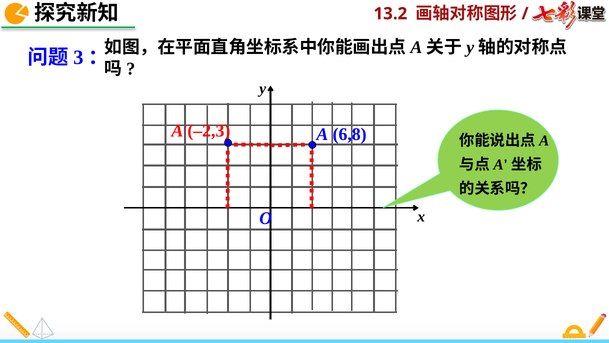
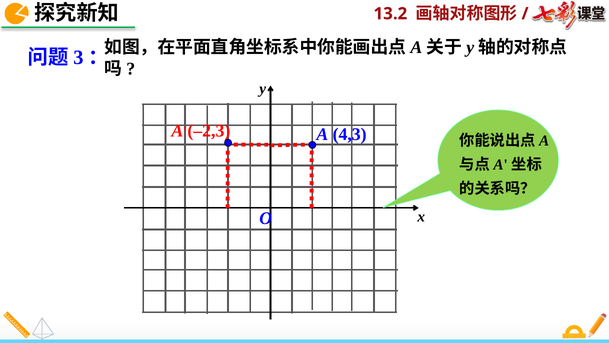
6,8: 6,8 -> 4,3 (350, 134)
